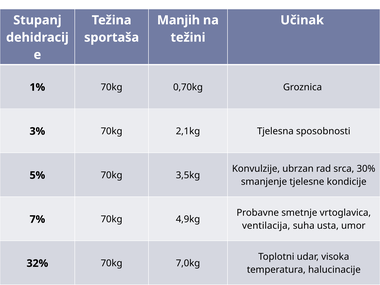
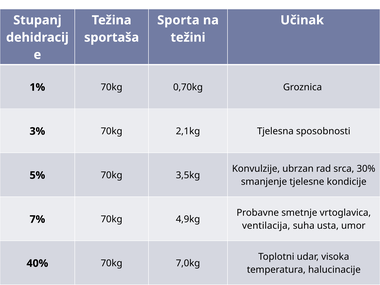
Manjih: Manjih -> Sporta (178, 20)
32%: 32% -> 40% (37, 263)
